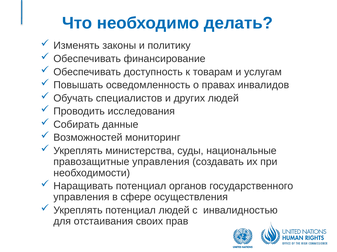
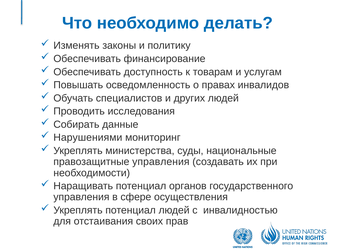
Возможностей: Возможностей -> Нарушениями (88, 138)
